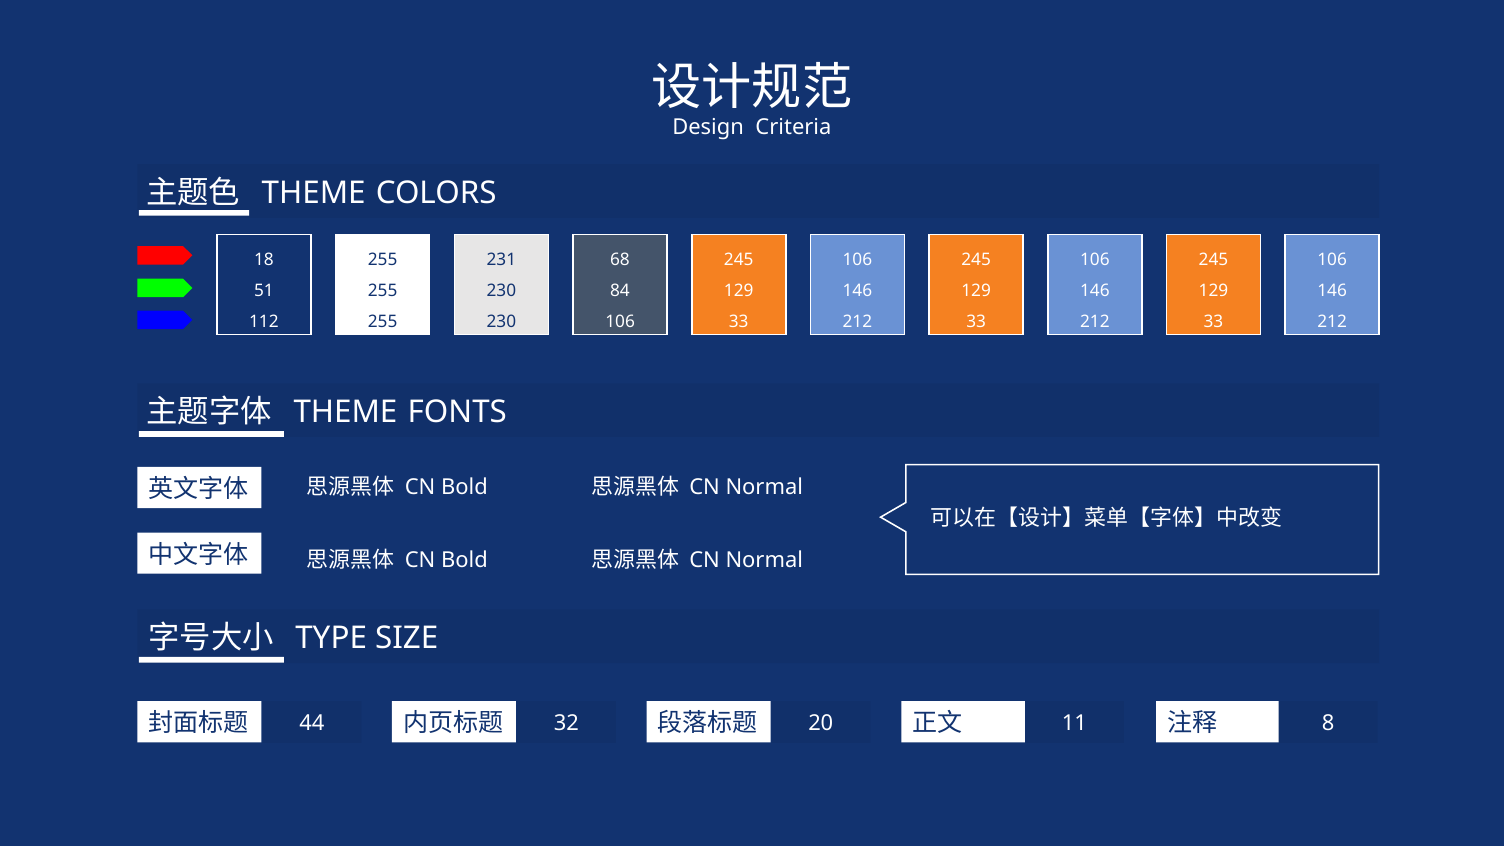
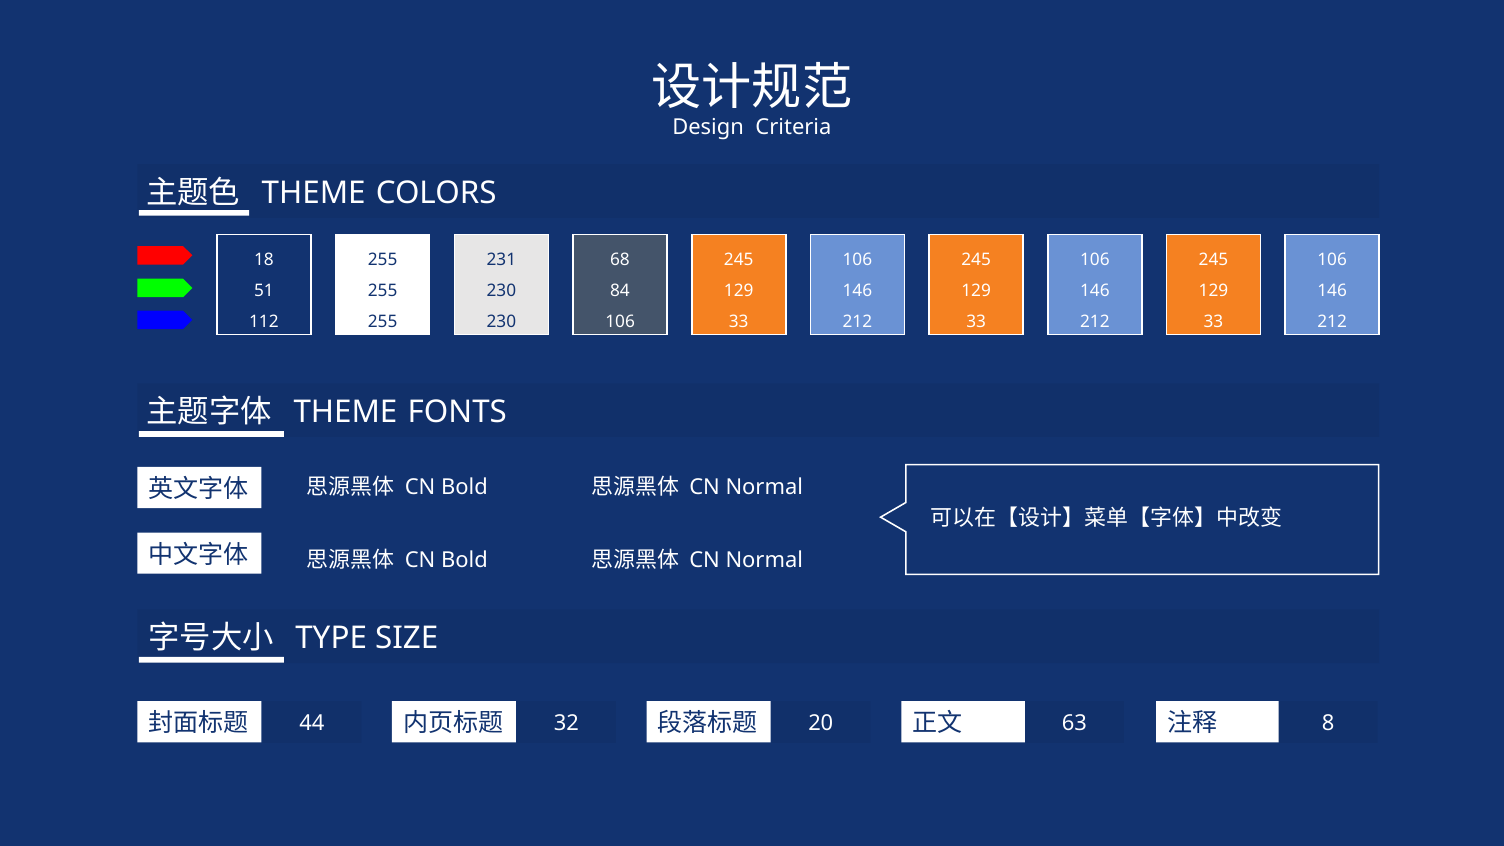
11: 11 -> 63 (1075, 724)
